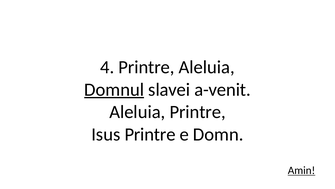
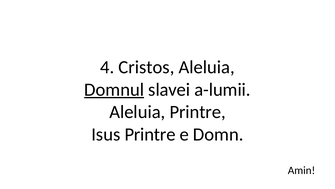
4 Printre: Printre -> Cristos (146, 67)
a-venit: a-venit -> a-lumii (222, 89)
Amin underline: present -> none (302, 170)
